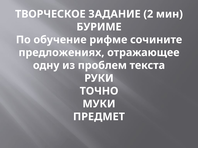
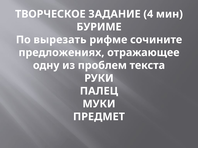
2: 2 -> 4 (148, 14)
обучение: обучение -> вырезать (60, 40)
ТОЧНО: ТОЧНО -> ПАЛЕЦ (99, 91)
